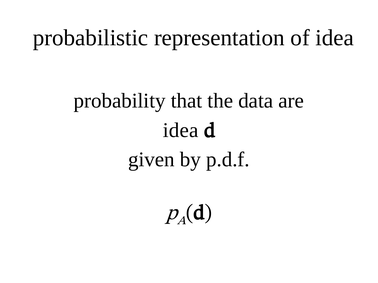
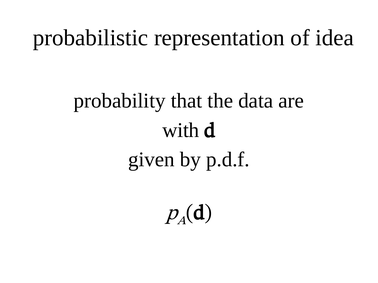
idea: idea -> with (181, 130)
